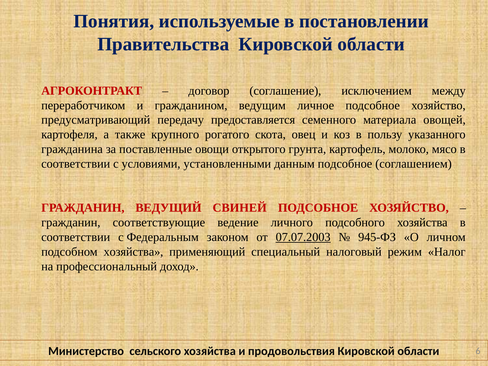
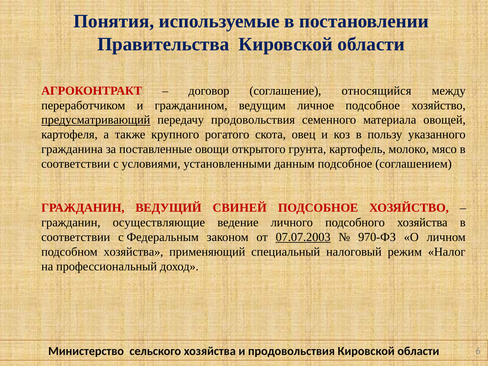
исключением: исключением -> относящийся (377, 91)
предусматривающий underline: none -> present (96, 120)
передачу предоставляется: предоставляется -> продовольствия (253, 120)
соответствующие: соответствующие -> осуществляющие (159, 222)
945-ФЗ: 945-ФЗ -> 970-ФЗ (377, 237)
